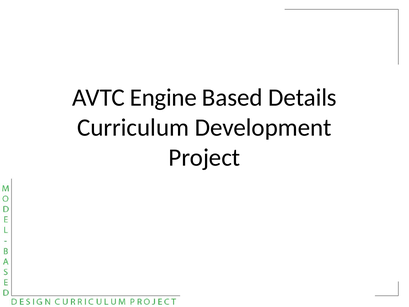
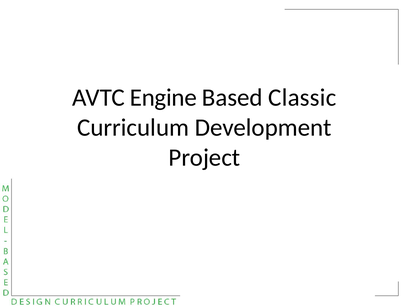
Details: Details -> Classic (302, 98)
